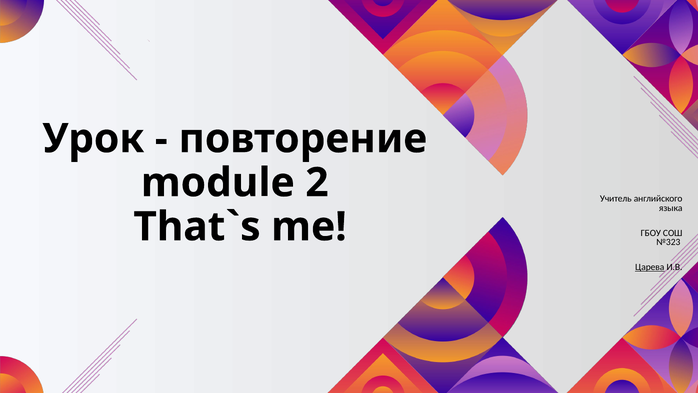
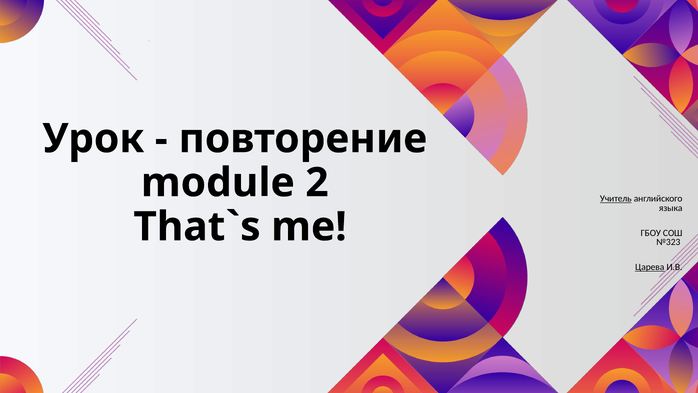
Учитель underline: none -> present (616, 199)
